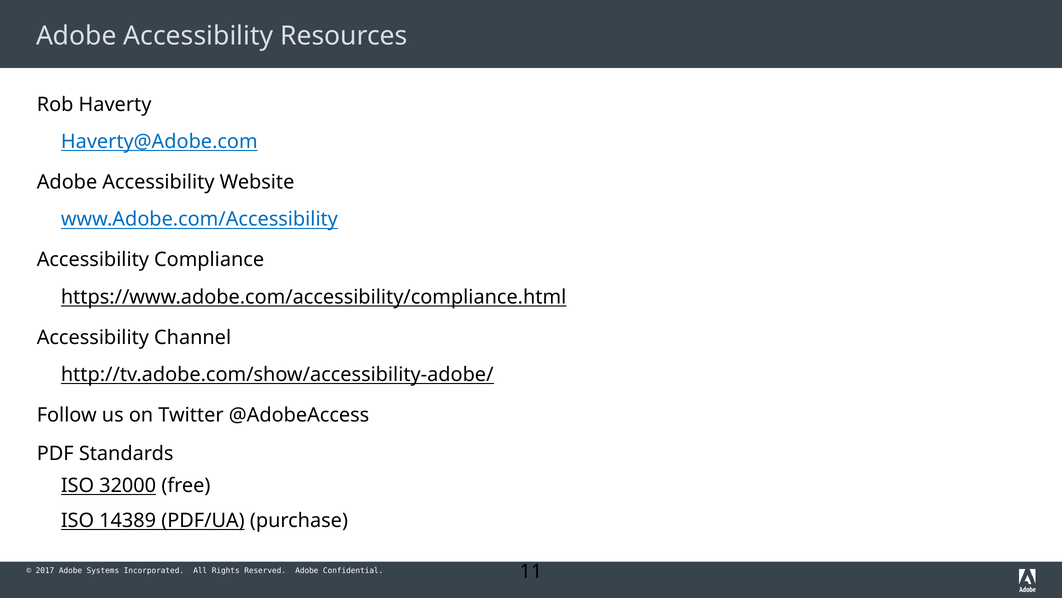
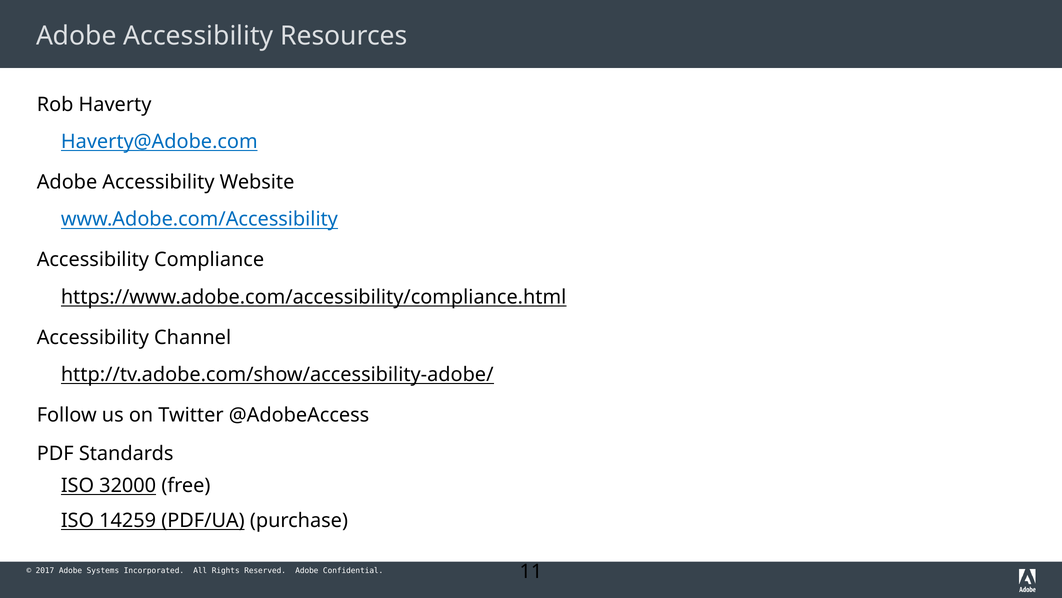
14389: 14389 -> 14259 (128, 520)
